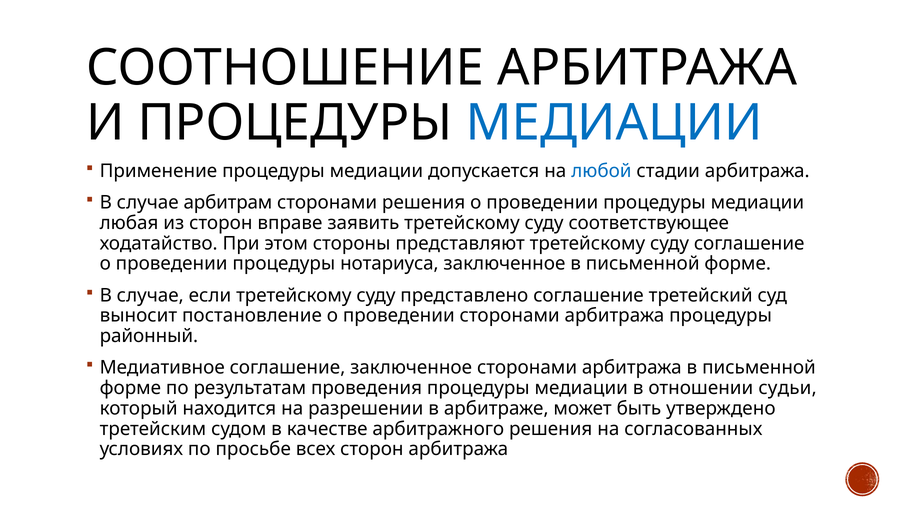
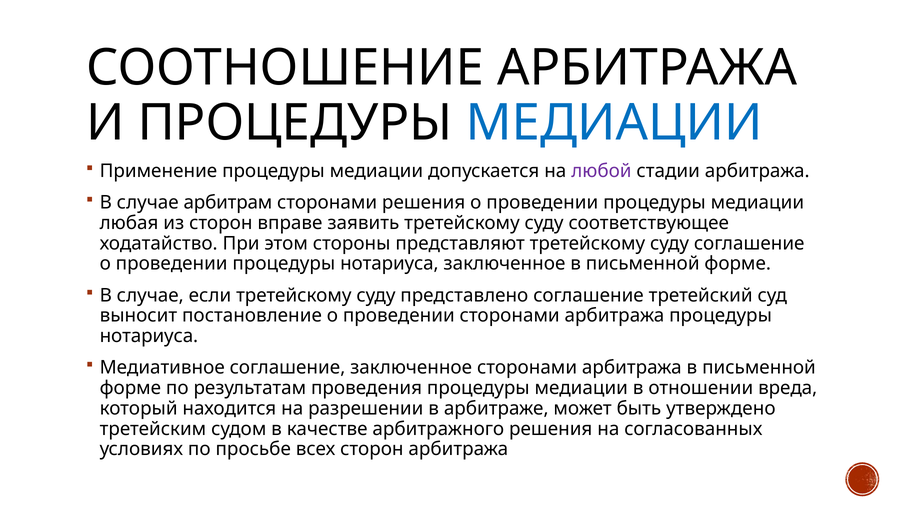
любой colour: blue -> purple (601, 171)
районный: районный -> нотариуса (149, 336)
судьи: судьи -> вреда (788, 388)
